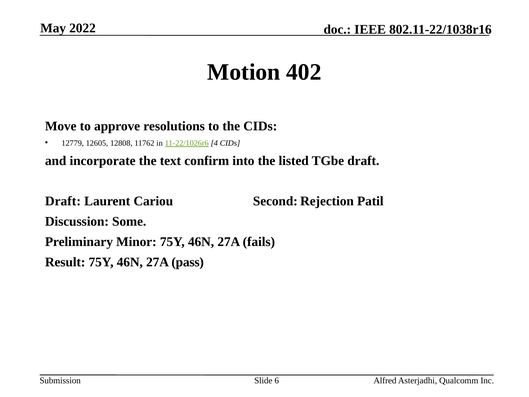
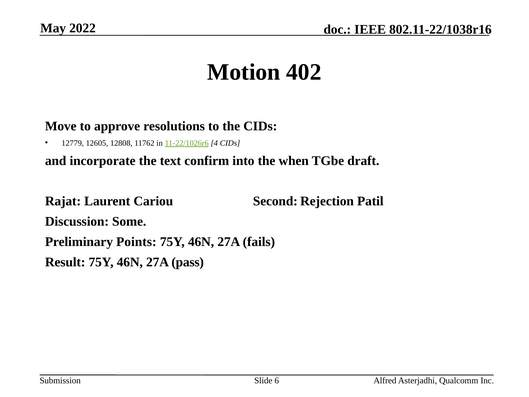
listed: listed -> when (294, 161)
Draft: Draft -> Rajat (63, 201)
Minor: Minor -> Points (136, 242)
